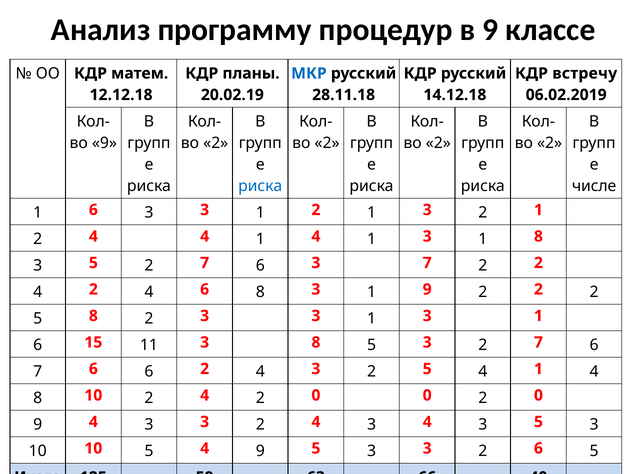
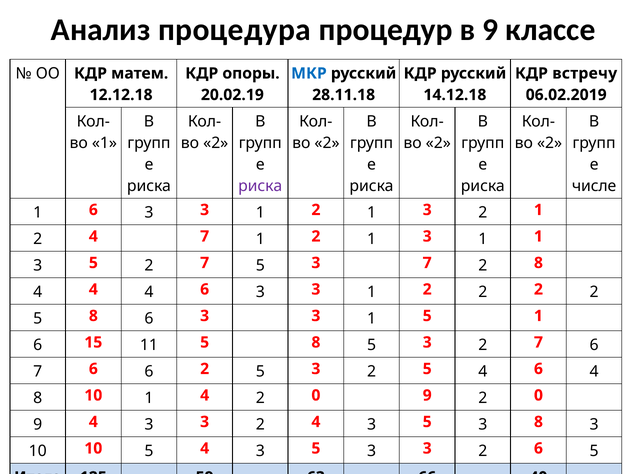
программу: программу -> процедура (235, 30)
планы: планы -> опоры (251, 73)
9: 9 -> 1 (104, 143)
риска colour: blue -> purple (260, 186)
4 4: 4 -> 7 (205, 236)
4: 4 -> 2 (316, 236)
1 8: 8 -> 1 (538, 236)
5 2 7 6: 6 -> 5 (260, 265)
7 2 2: 2 -> 8 (538, 263)
2: 2 -> 4 (93, 289)
4 6 8: 8 -> 3 (260, 292)
9: 9 -> 2 (427, 289)
8 2: 2 -> 6 (149, 318)
3 1 3: 3 -> 5 (427, 316)
11 3: 3 -> 5 (205, 342)
6 2 4: 4 -> 5 (260, 371)
5 4 1: 1 -> 6 (538, 369)
10 2: 2 -> 1 (149, 398)
4 2 0 0: 0 -> 9 (427, 395)
2 4 3 4: 4 -> 5 (427, 422)
5: 5 -> 8 (538, 422)
5 4 9: 9 -> 3 (260, 451)
